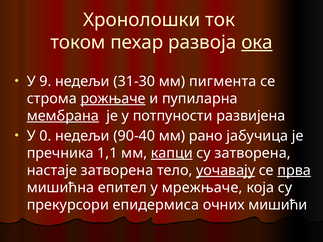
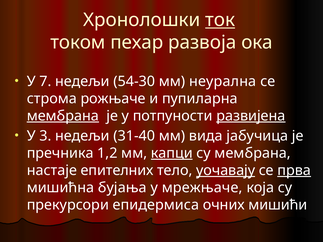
ток underline: none -> present (220, 20)
ока underline: present -> none (257, 43)
9: 9 -> 7 (45, 81)
31-30: 31-30 -> 54-30 (134, 81)
пигмента: пигмента -> неурална (223, 81)
рожњаче underline: present -> none (113, 99)
развијена underline: none -> present (251, 116)
0: 0 -> 3 (45, 136)
90-40: 90-40 -> 31-40 (134, 136)
рано: рано -> вида (206, 136)
1,1: 1,1 -> 1,2 (107, 153)
су затворена: затворена -> мембрана (253, 153)
настаје затворена: затворена -> епителних (117, 171)
епител: епител -> бујања (122, 188)
